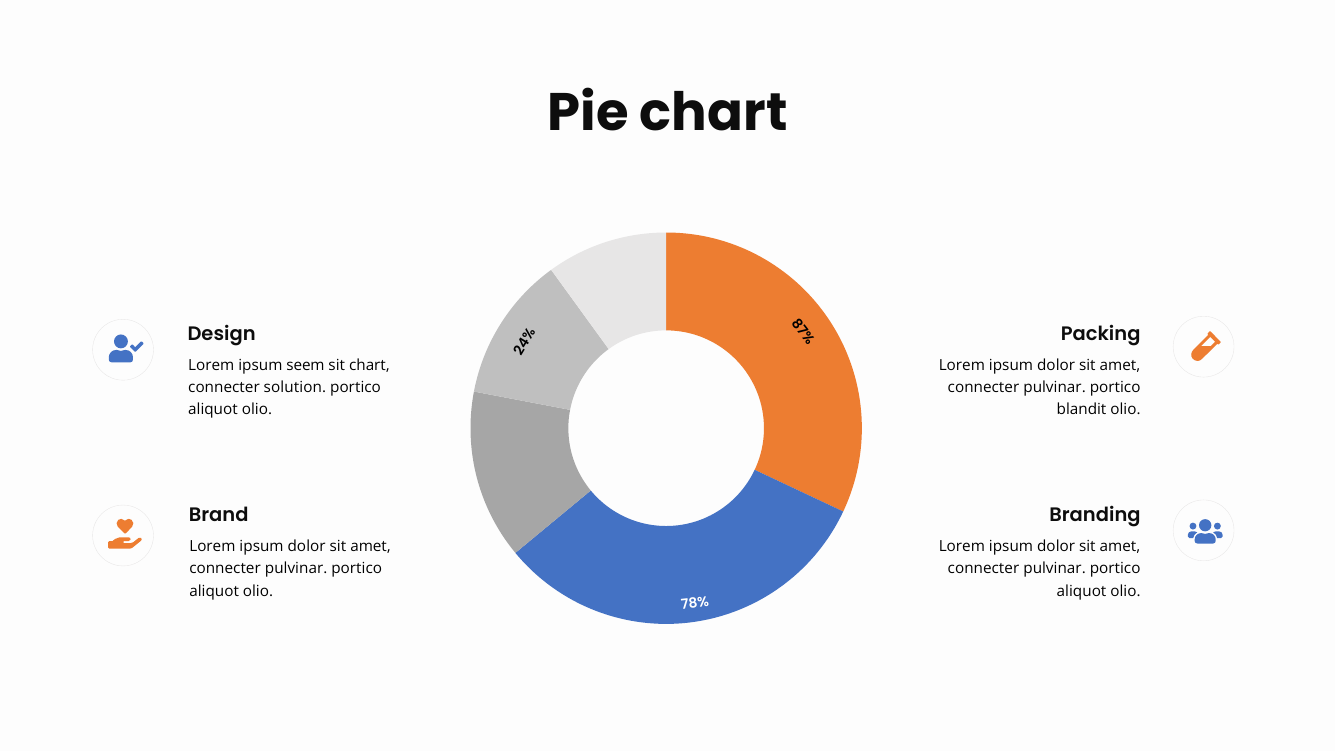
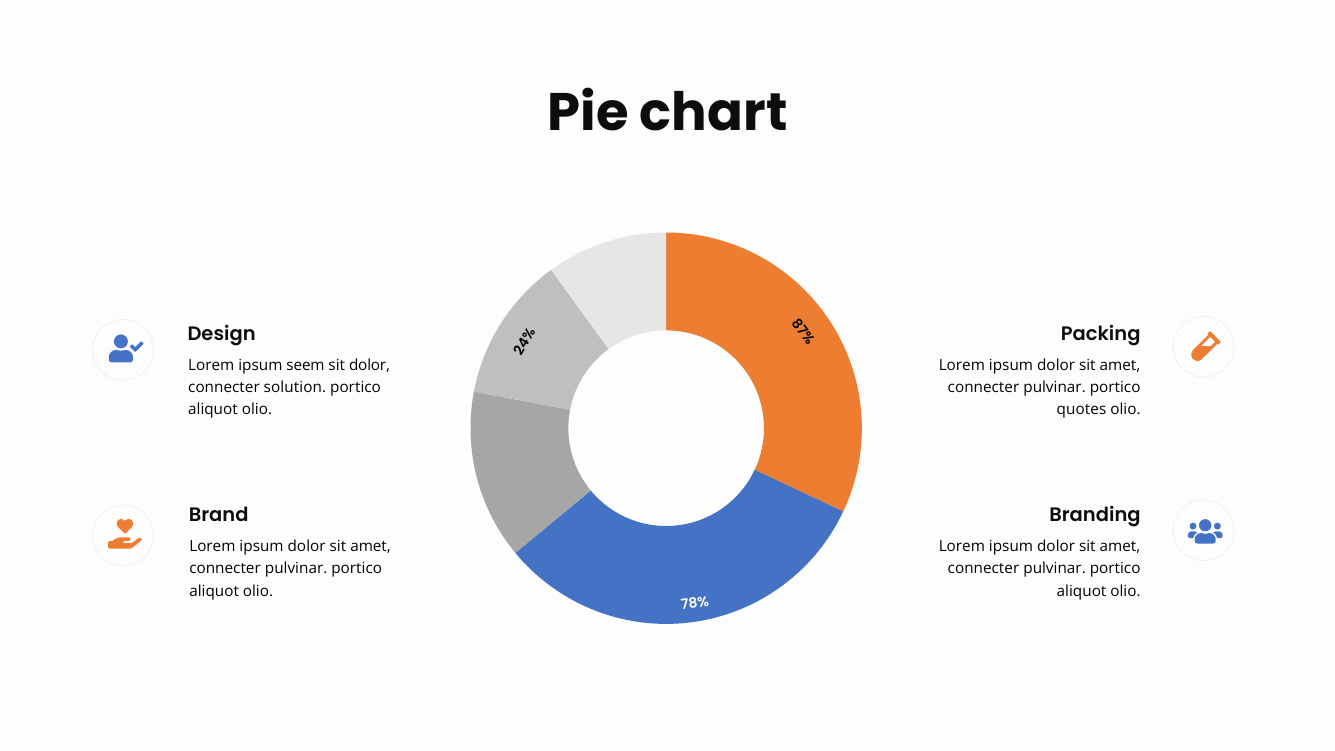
sit chart: chart -> dolor (370, 365)
blandit: blandit -> quotes (1082, 410)
